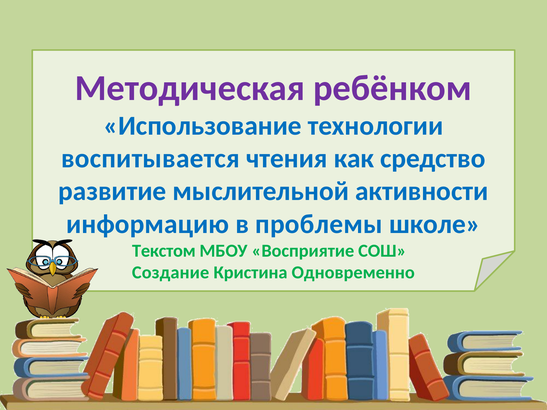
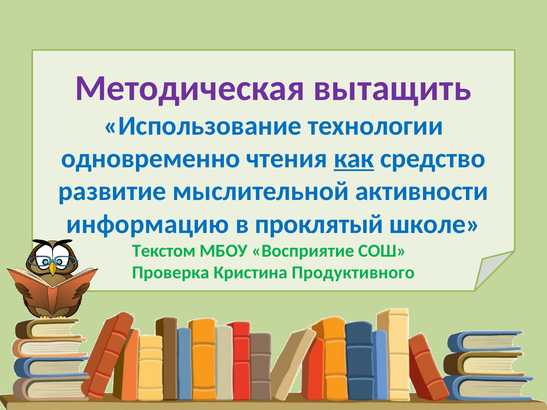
ребёнком: ребёнком -> вытащить (392, 88)
воспитывается: воспитывается -> одновременно (151, 159)
как underline: none -> present (354, 159)
проблемы: проблемы -> проклятый (319, 224)
Создание: Создание -> Проверка (171, 273)
Одновременно: Одновременно -> Продуктивного (353, 273)
